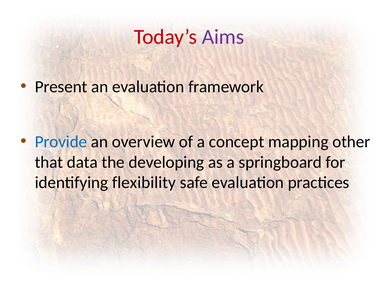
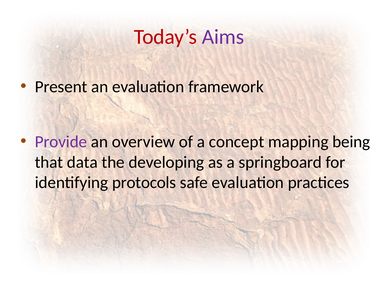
Provide colour: blue -> purple (61, 142)
other: other -> being (351, 142)
flexibility: flexibility -> protocols (144, 183)
